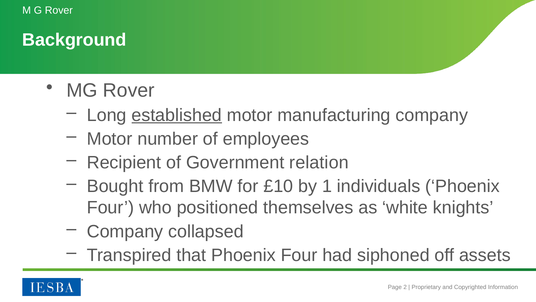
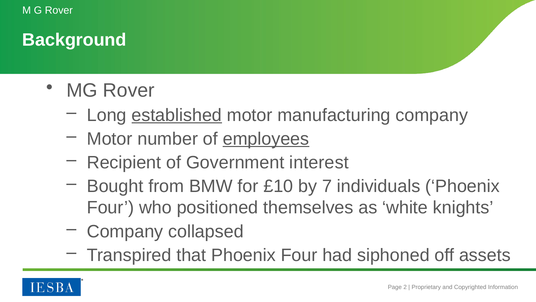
employees underline: none -> present (266, 139)
relation: relation -> interest (319, 162)
1: 1 -> 7 (327, 186)
